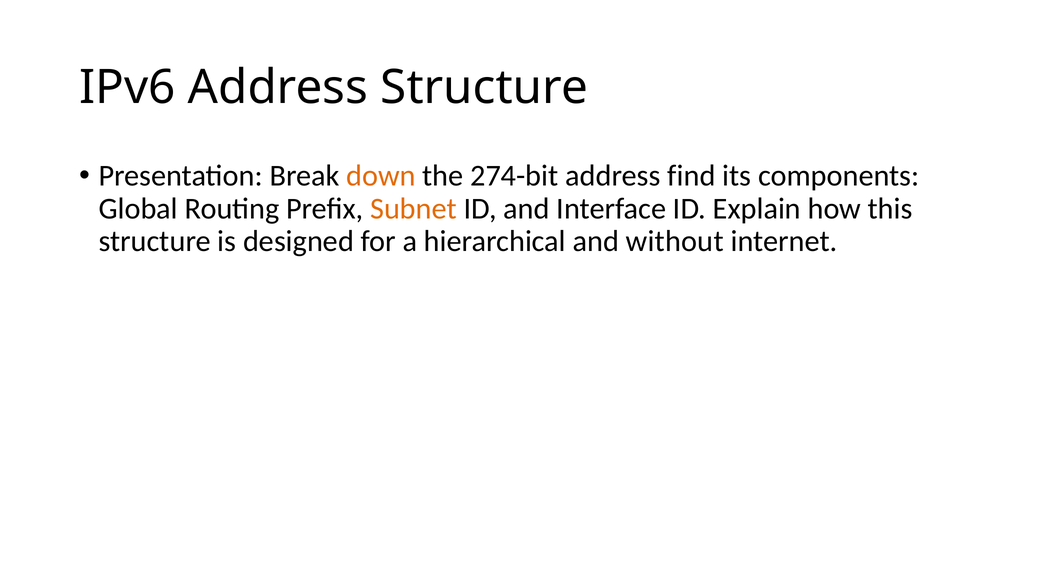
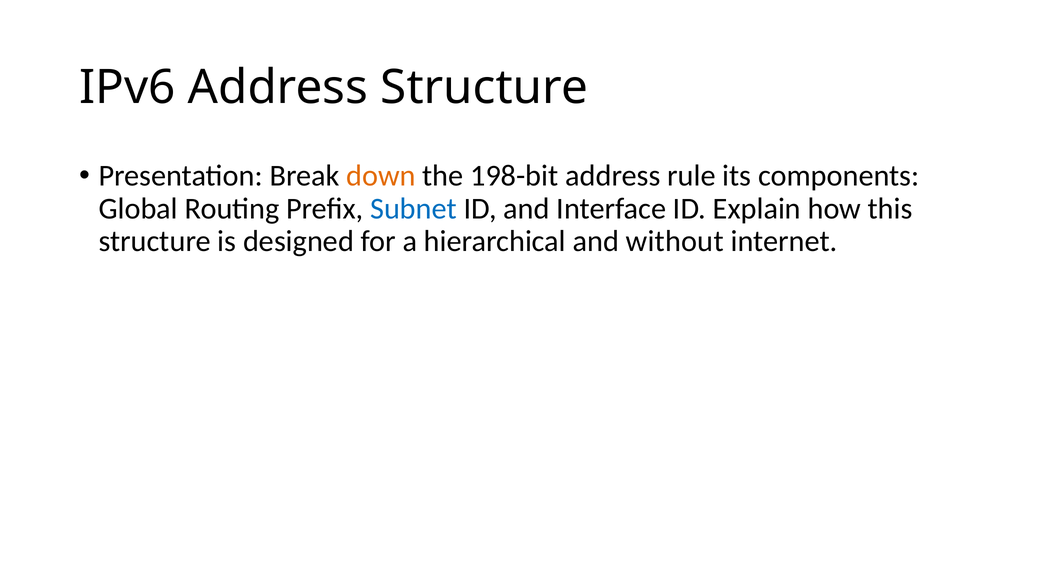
274-bit: 274-bit -> 198-bit (514, 176)
find: find -> rule (691, 176)
Subnet colour: orange -> blue (414, 208)
